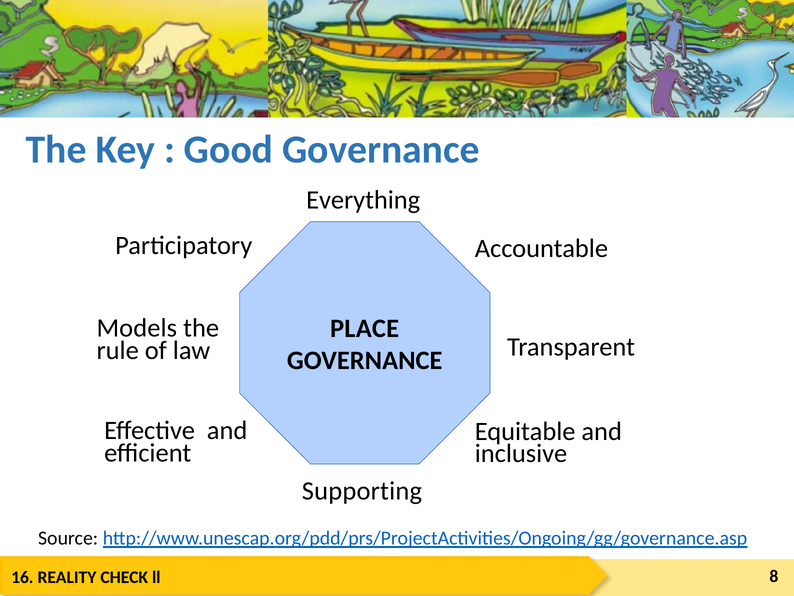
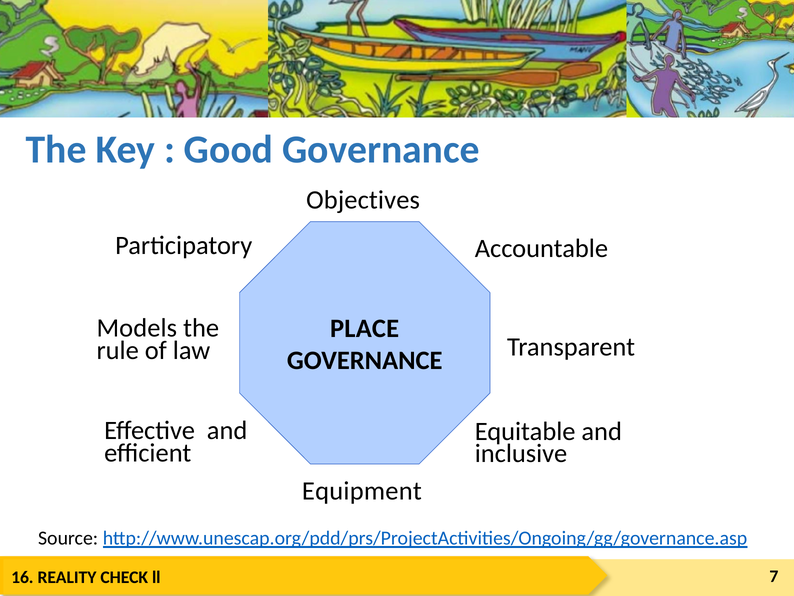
Everything: Everything -> Objectives (363, 200)
Supporting: Supporting -> Equipment (362, 490)
8: 8 -> 7 (774, 576)
